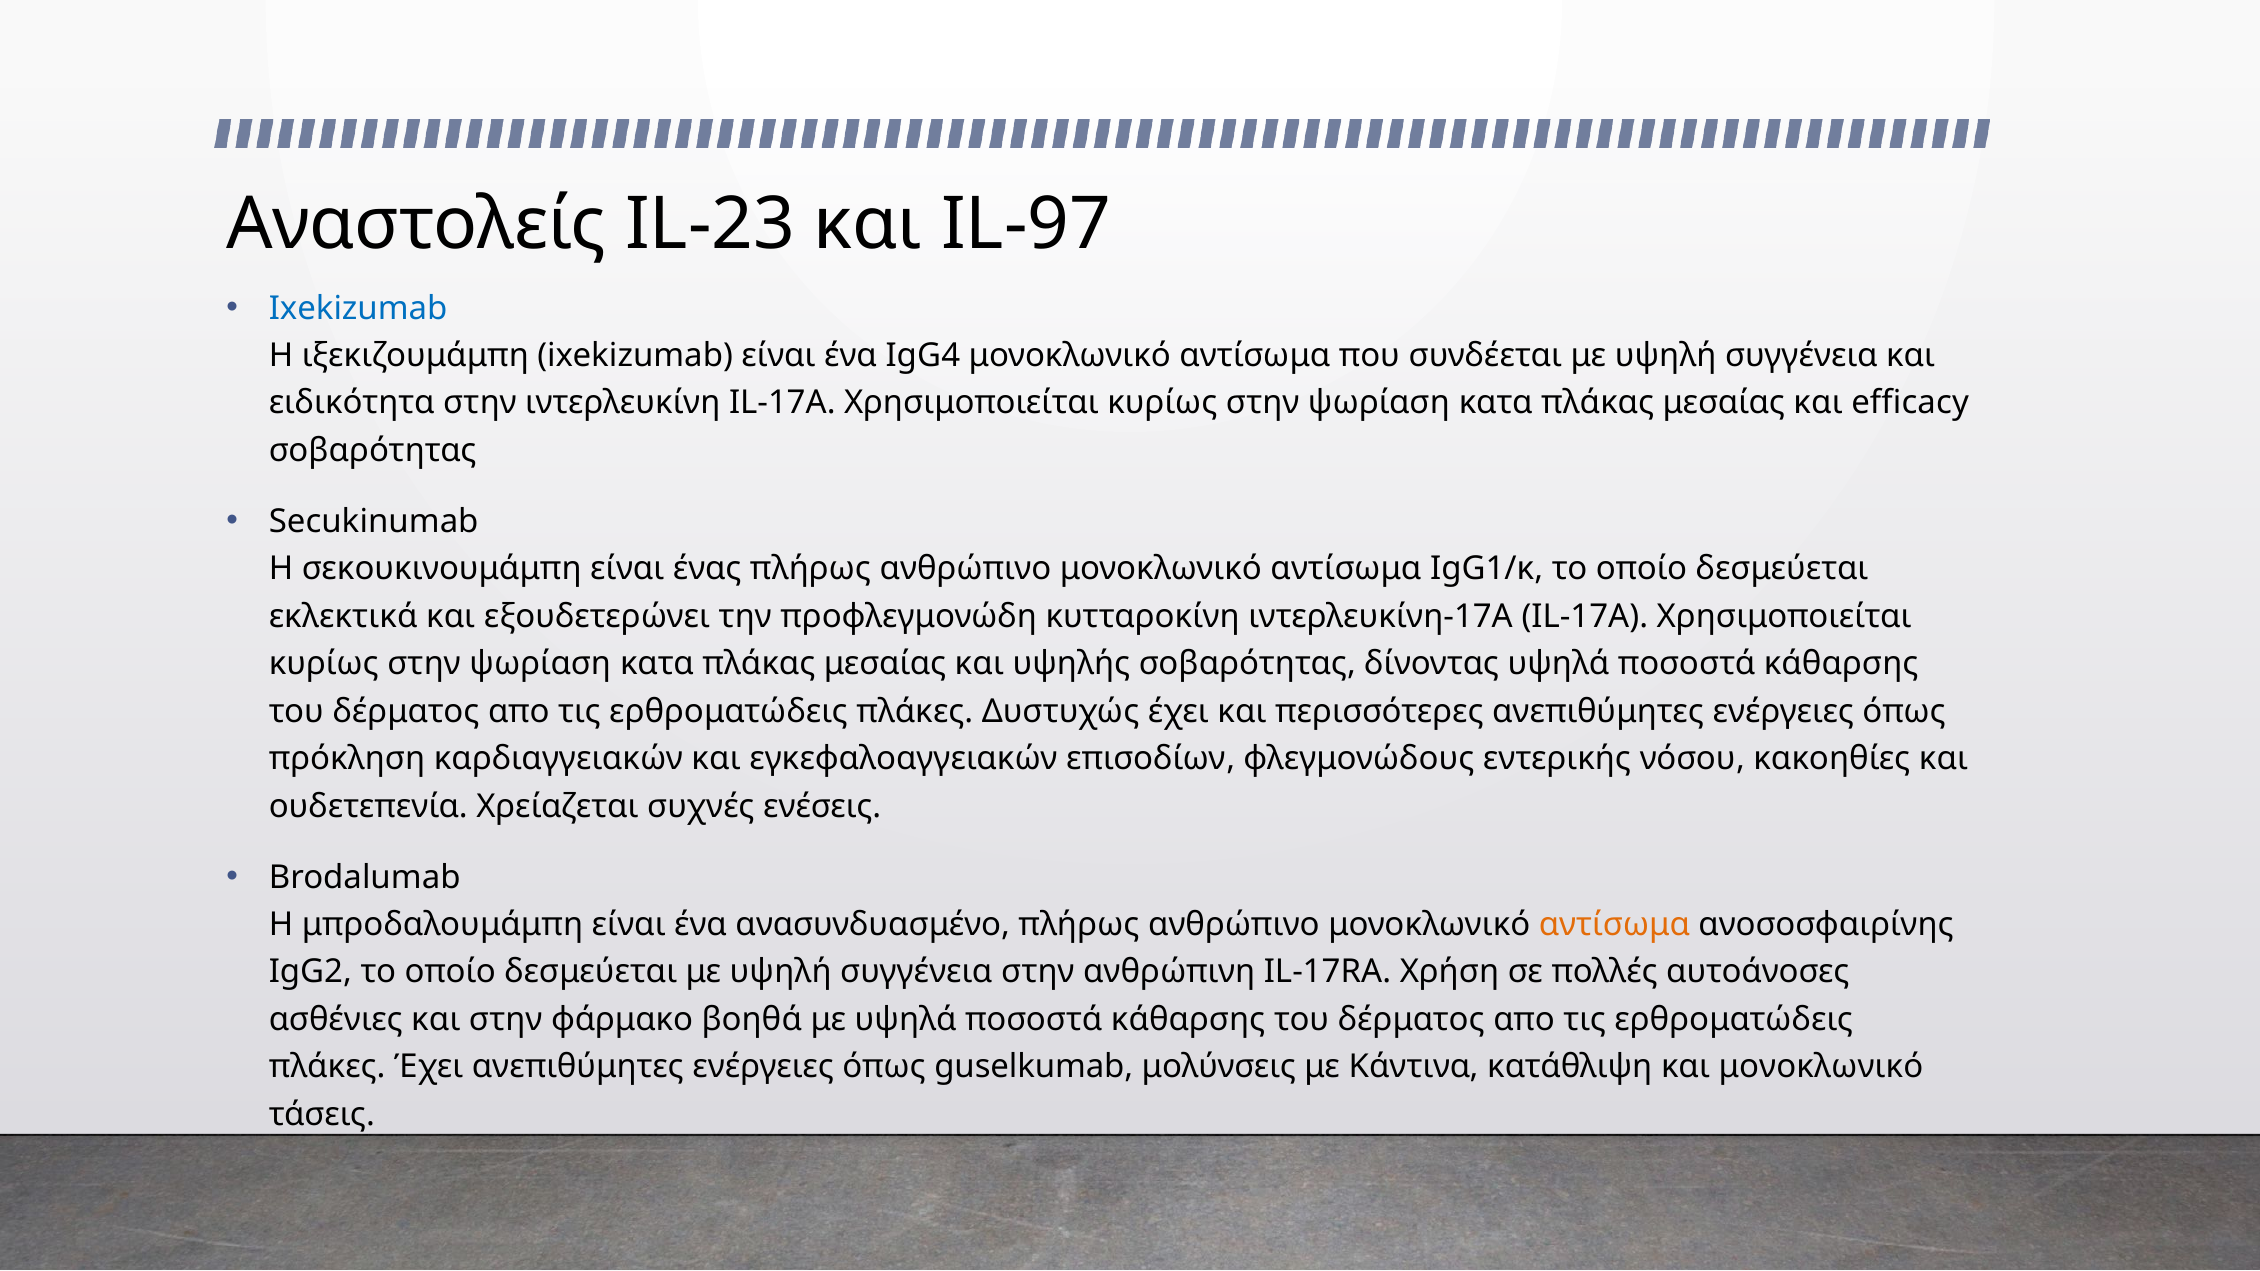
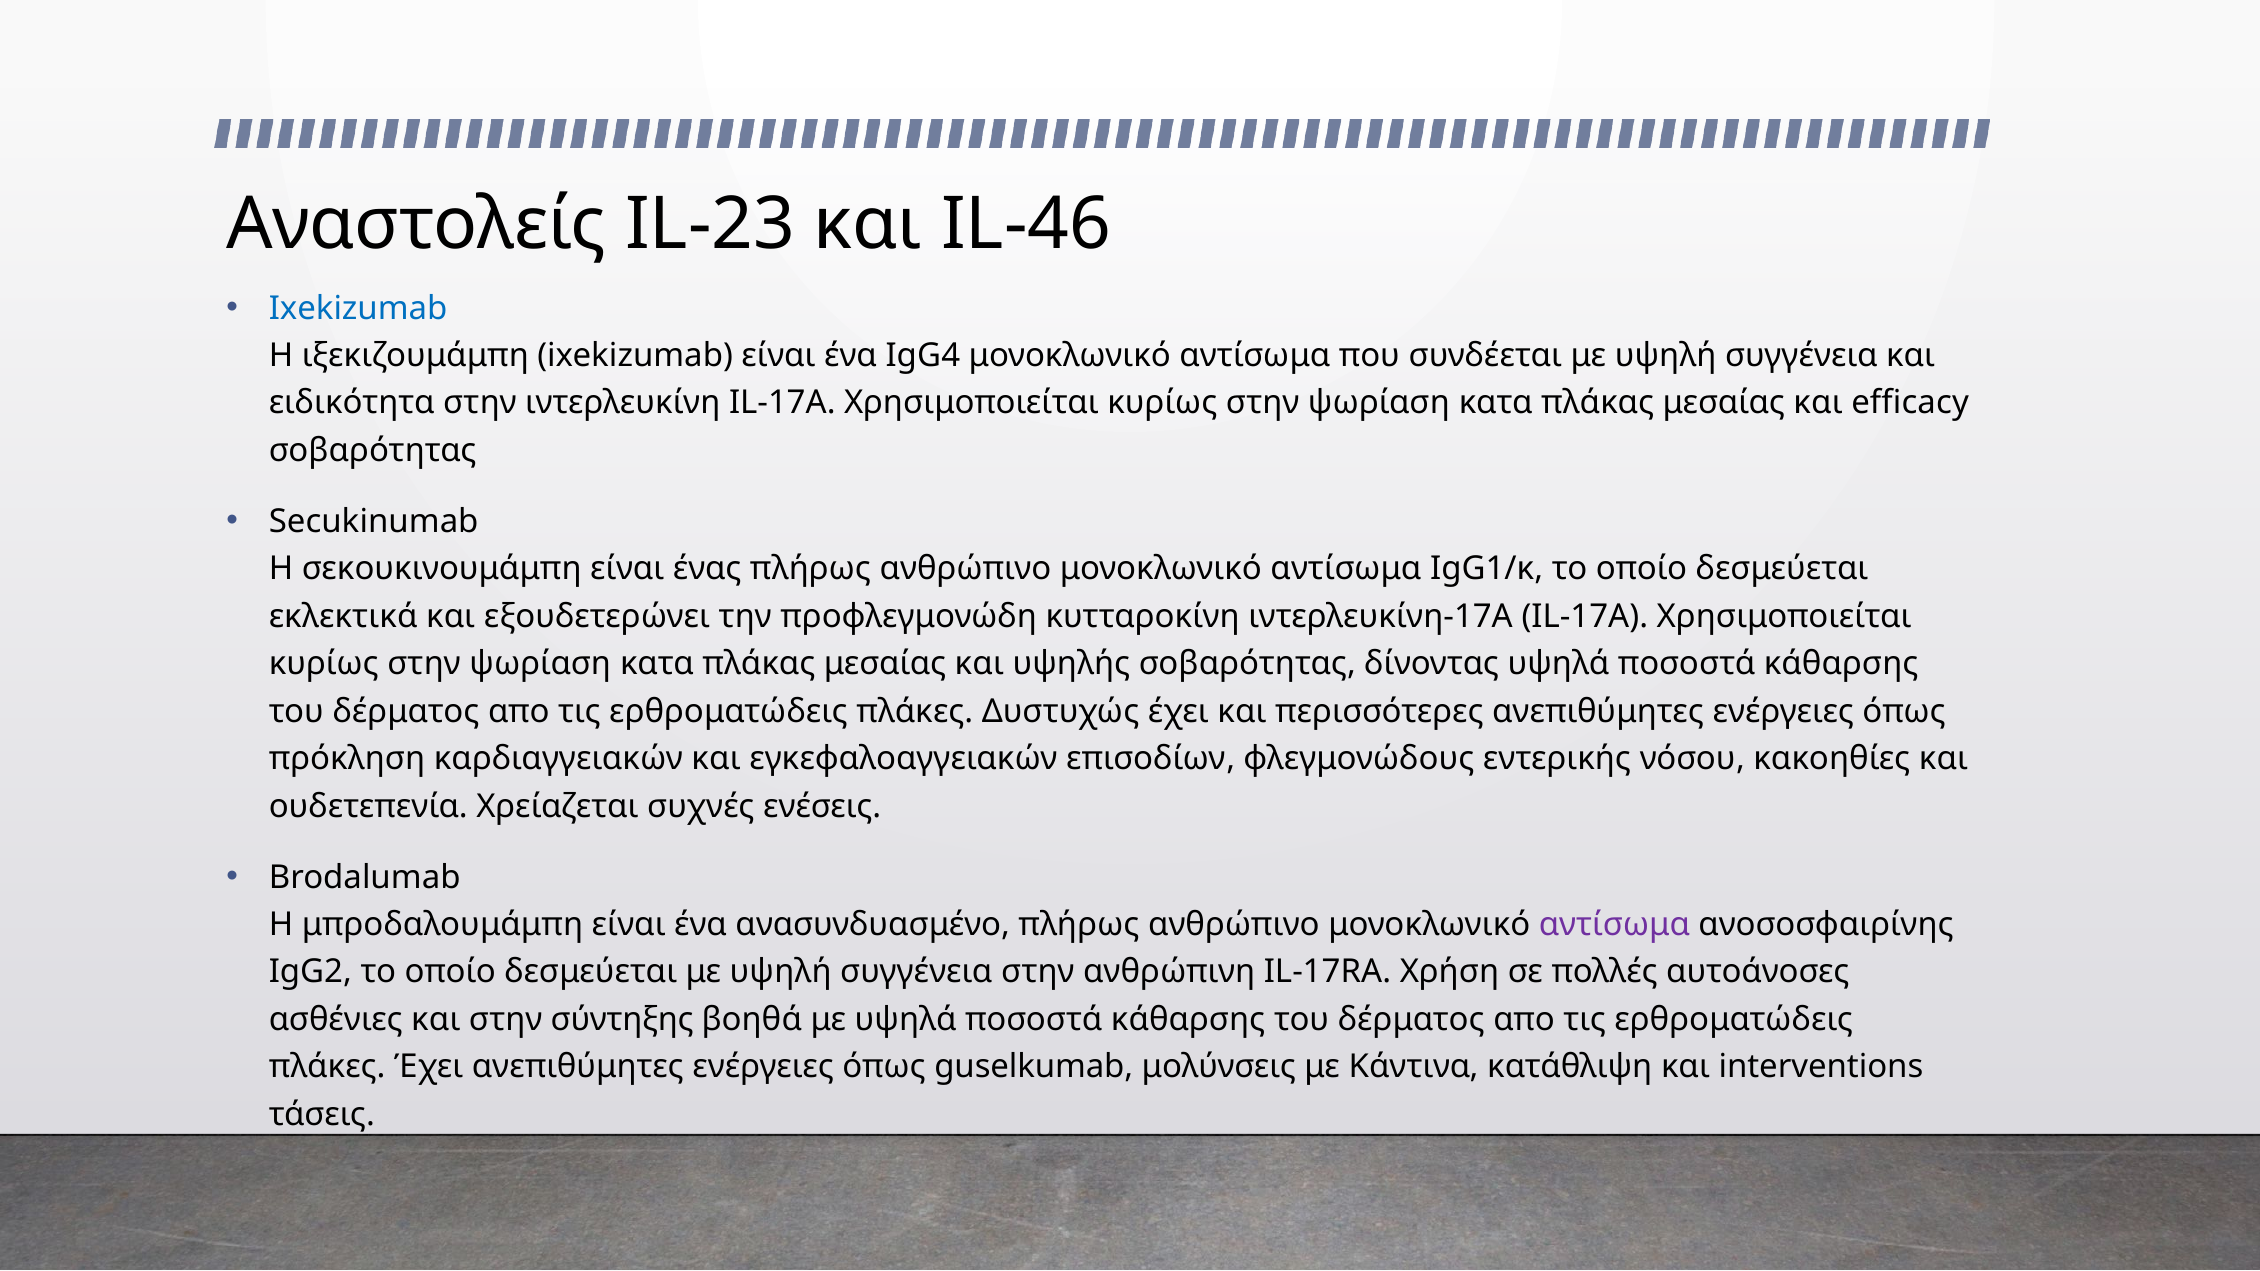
IL-97: IL-97 -> IL-46 (1026, 224)
αντίσωμα colour: orange -> purple (1614, 925)
φάρμακο: φάρμακο -> σύντηξης (622, 1020)
και μονοκλωνικό: μονοκλωνικό -> interventions (1821, 1067)
